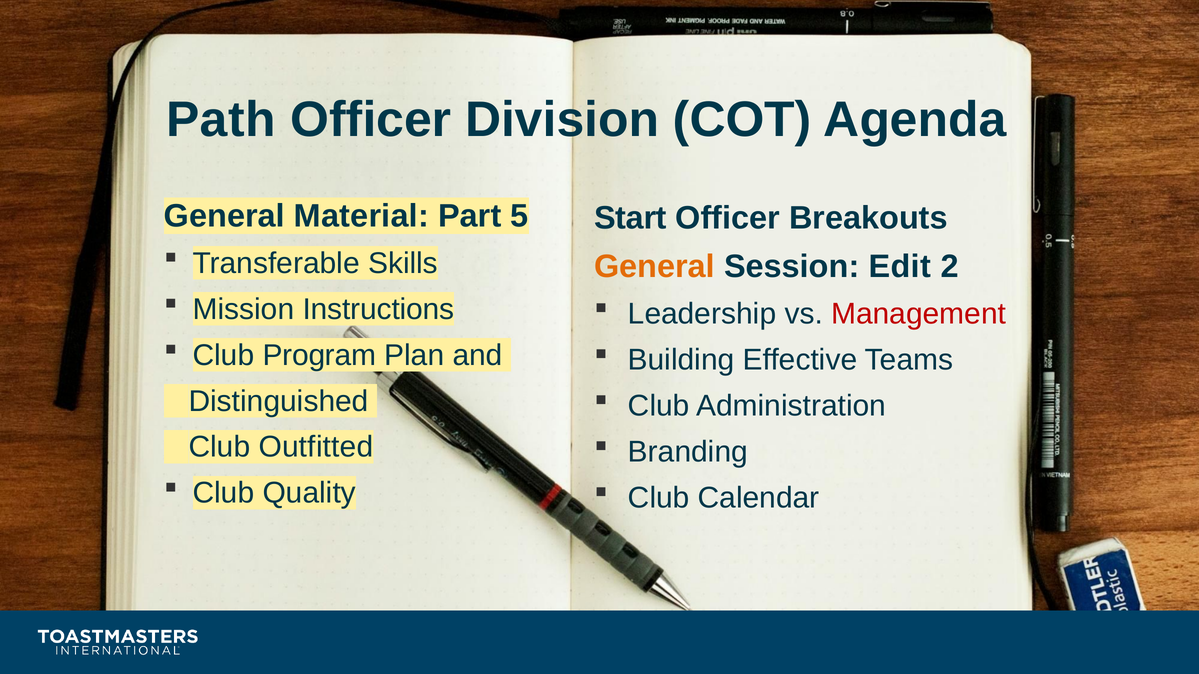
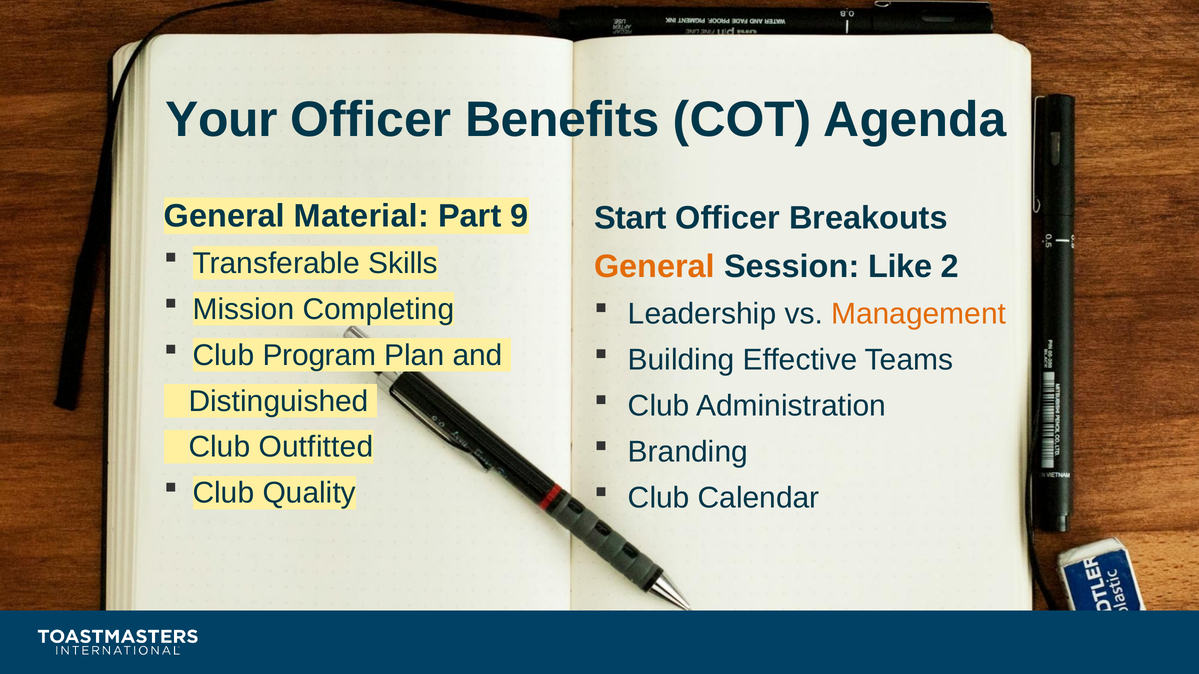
Path: Path -> Your (222, 120)
Division: Division -> Benefits (562, 120)
5: 5 -> 9 (519, 216)
Edit: Edit -> Like (900, 267)
Instructions: Instructions -> Completing (378, 310)
Management colour: red -> orange (919, 314)
